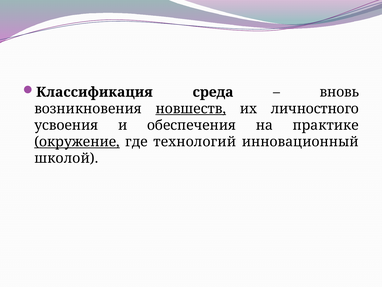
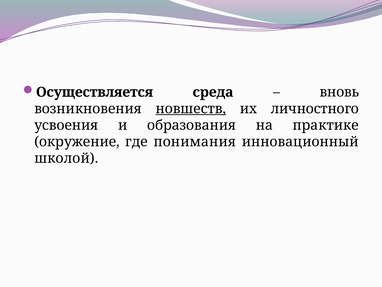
Классификация: Классификация -> Осуществляется (95, 92)
обеспечения: обеспечения -> образования (192, 125)
окружение underline: present -> none (77, 142)
технологий: технологий -> понимания (195, 142)
